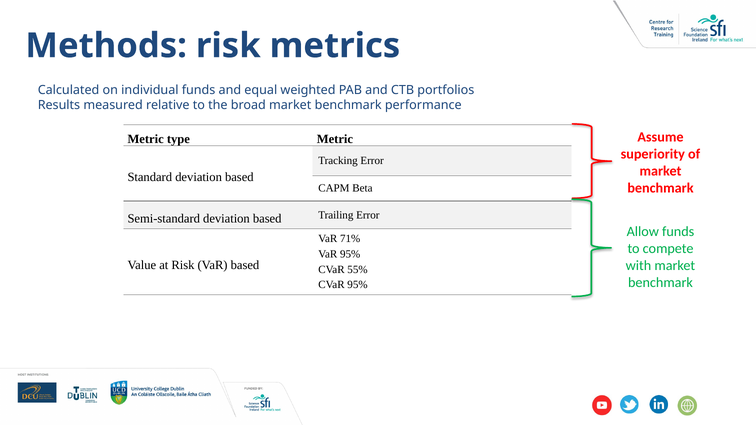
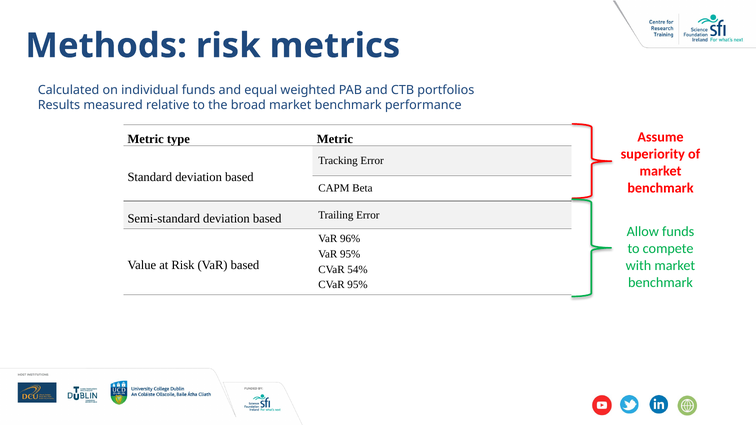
71%: 71% -> 96% (350, 239)
55%: 55% -> 54% (357, 270)
